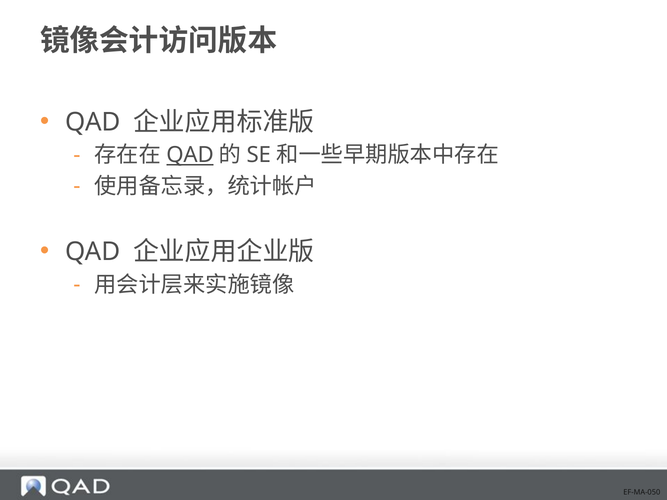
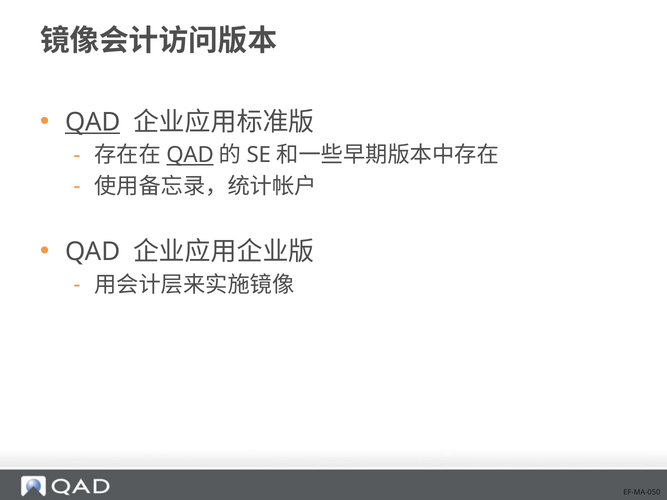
QAD underline: none -> present (93, 122)
